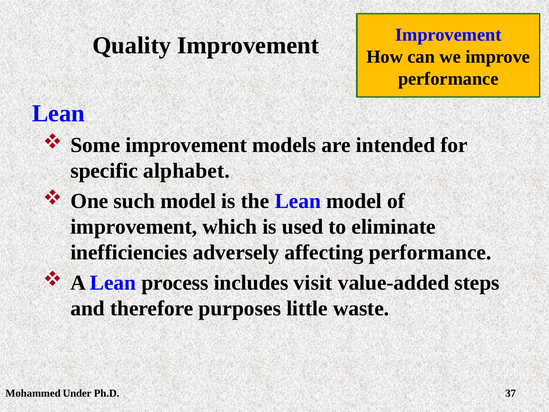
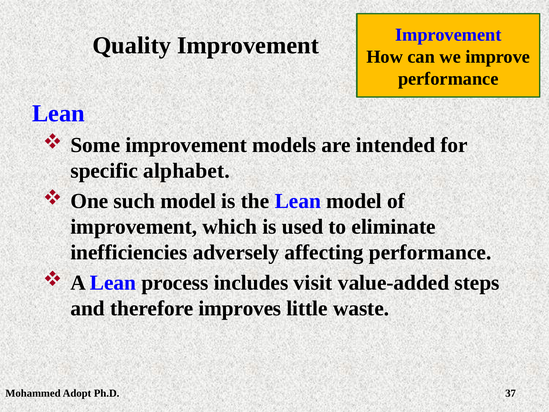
purposes: purposes -> improves (240, 308)
Under: Under -> Adopt (77, 393)
